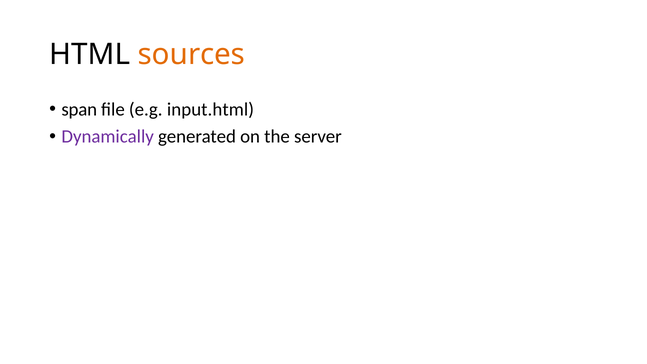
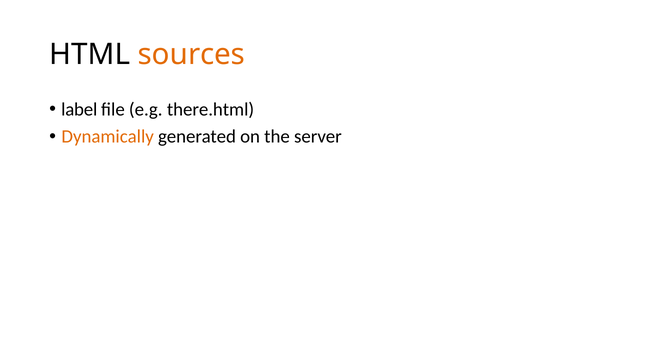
span: span -> label (79, 109)
input.html: input.html -> there.html (211, 109)
Dynamically colour: purple -> orange (108, 137)
